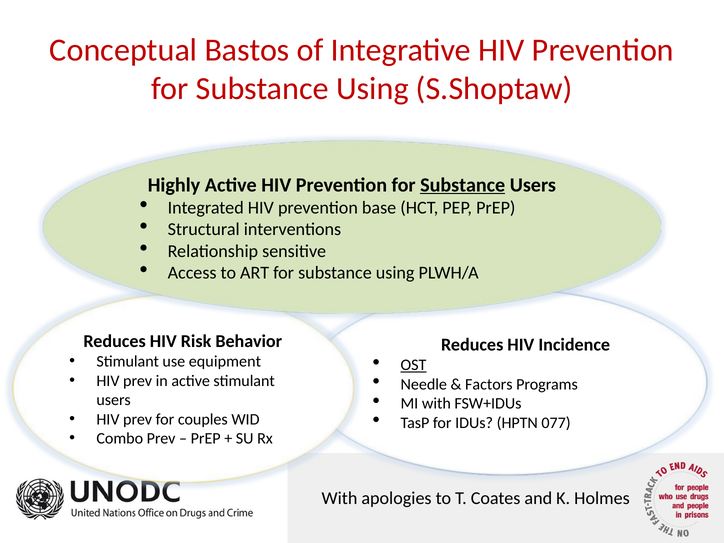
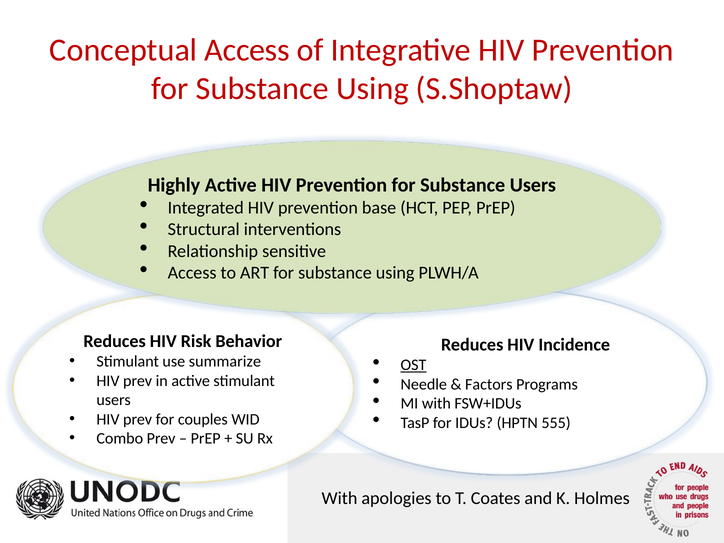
Conceptual Bastos: Bastos -> Access (247, 50)
Substance underline: present -> none (463, 185)
equipment: equipment -> summarize (225, 361)
077: 077 -> 555 (556, 423)
